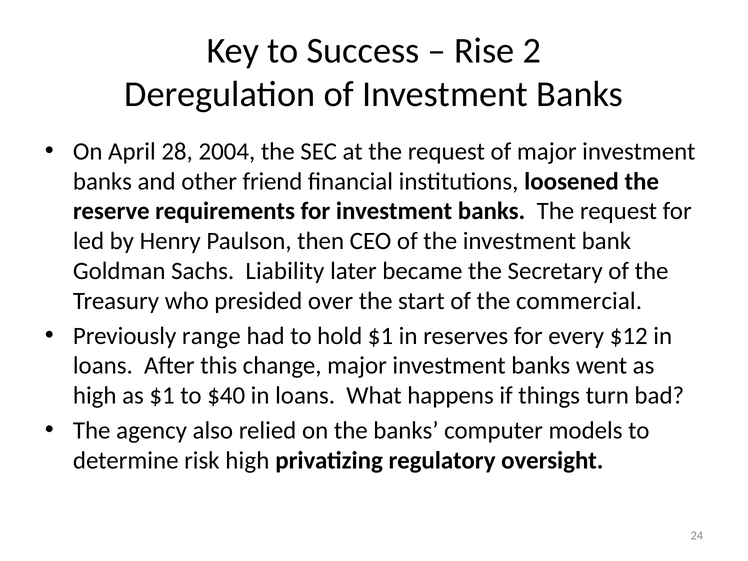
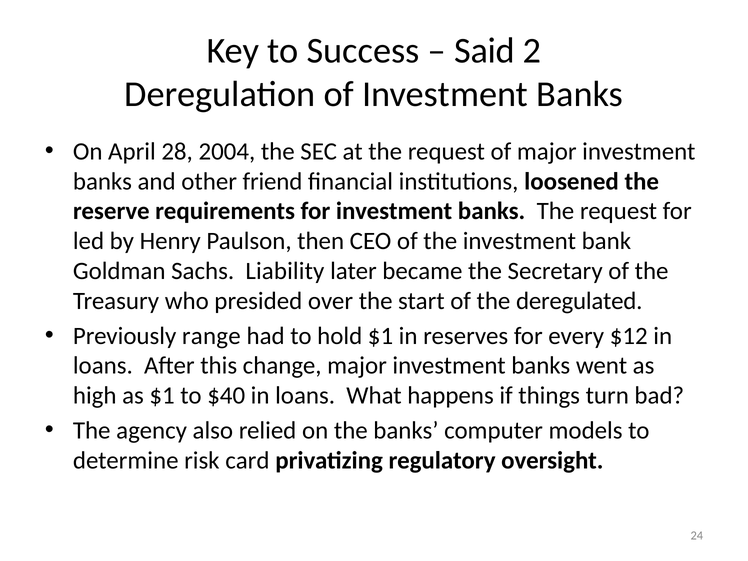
Rise: Rise -> Said (484, 51)
commercial: commercial -> deregulated (579, 301)
risk high: high -> card (247, 461)
